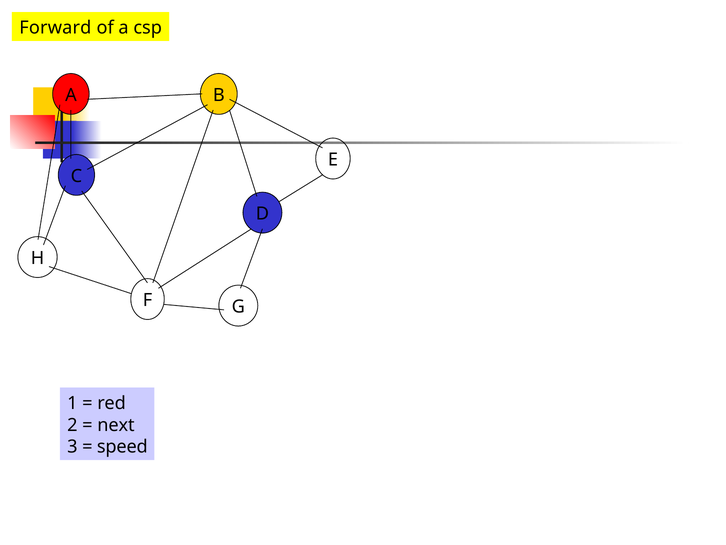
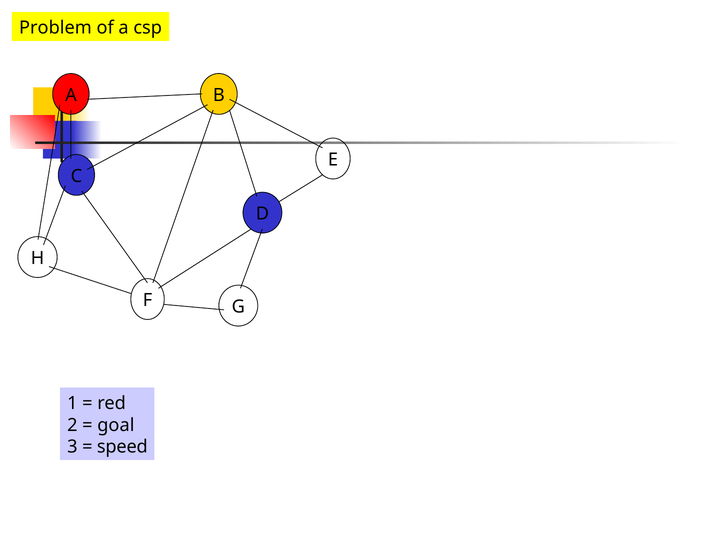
Forward: Forward -> Problem (55, 28)
next: next -> goal (116, 425)
